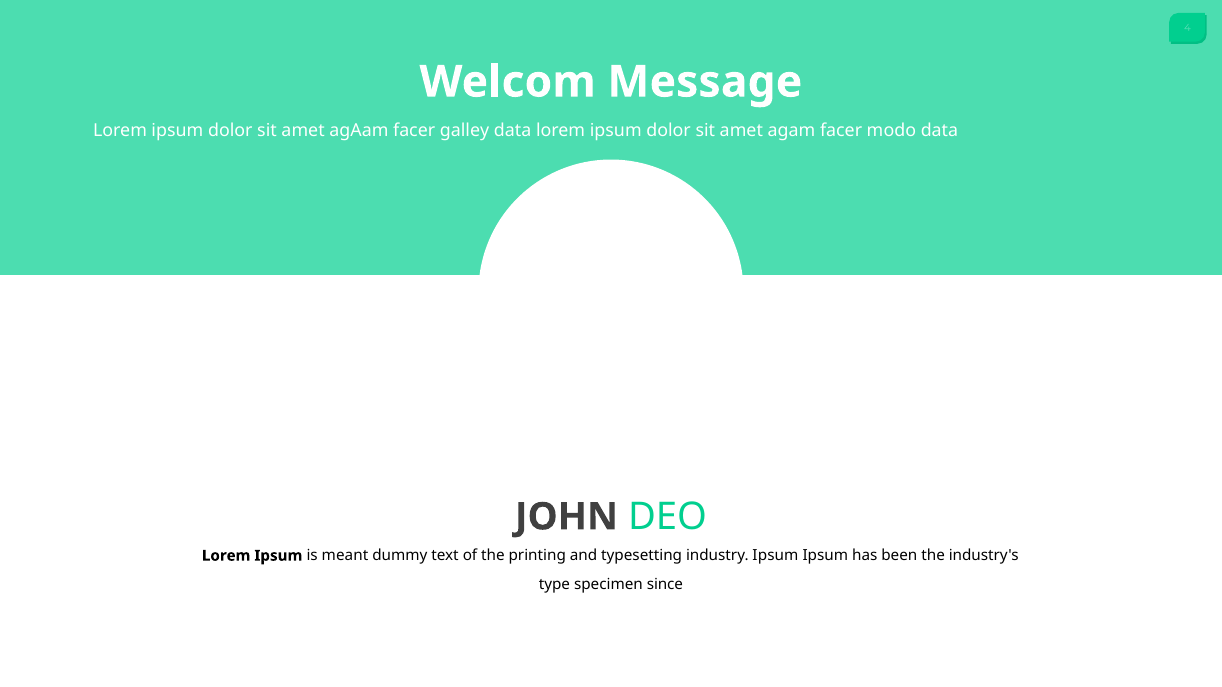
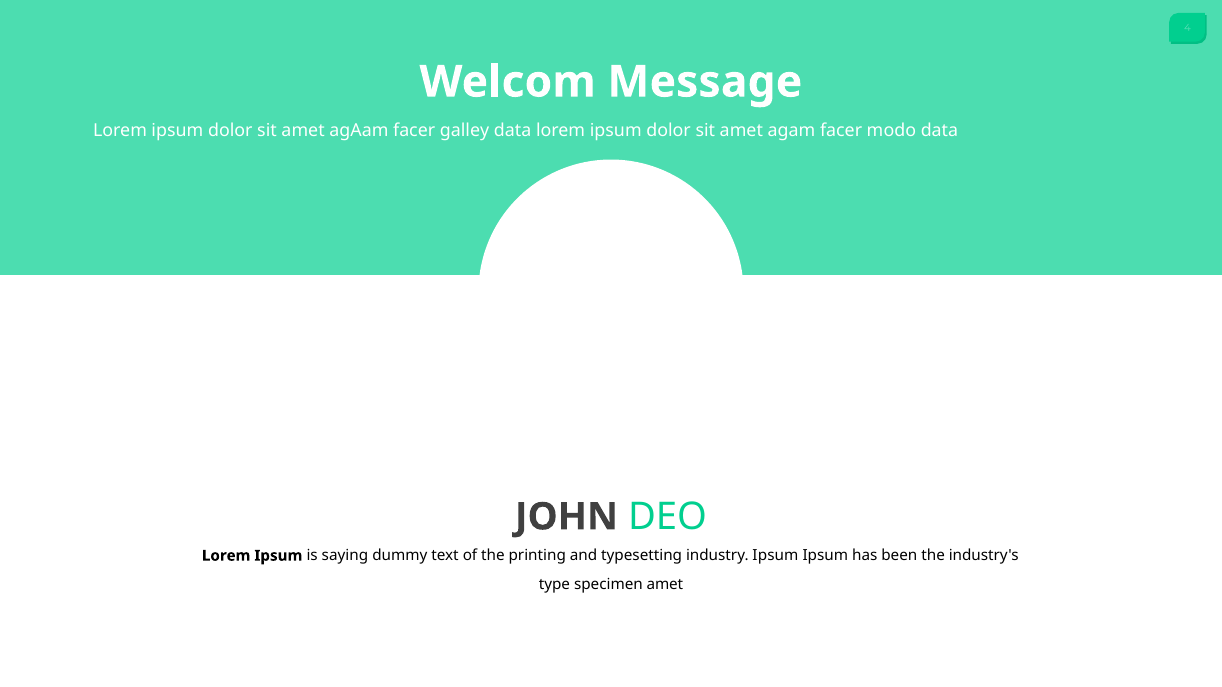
meant: meant -> saying (345, 556)
specimen since: since -> amet (665, 585)
